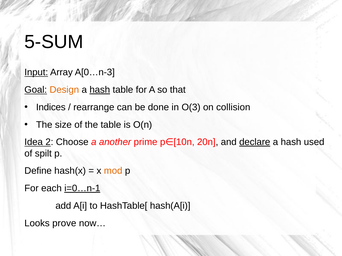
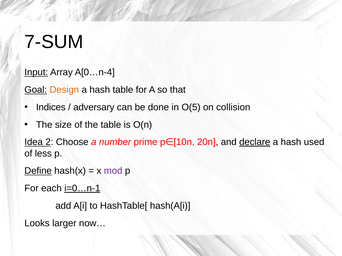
5-SUM: 5-SUM -> 7-SUM (54, 42)
A[0…n-3: A[0…n-3 -> A[0…n-4 (95, 72)
hash underline: present -> none (100, 90)
rearrange: rearrange -> adversary (94, 107)
O(3: O(3 -> O(5 (191, 107)
another: another -> number (115, 142)
spilt: spilt -> less (43, 154)
Define underline: none -> present (38, 171)
mod colour: orange -> purple (113, 171)
prove: prove -> larger (64, 224)
